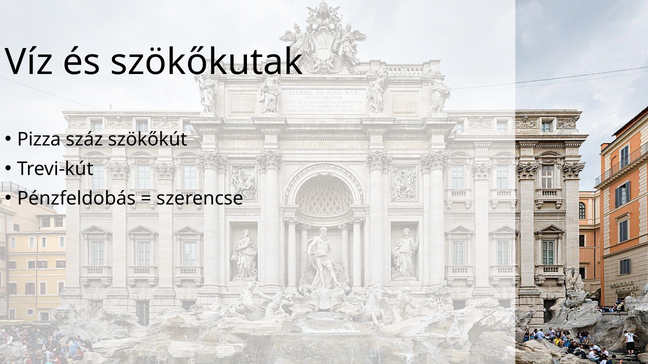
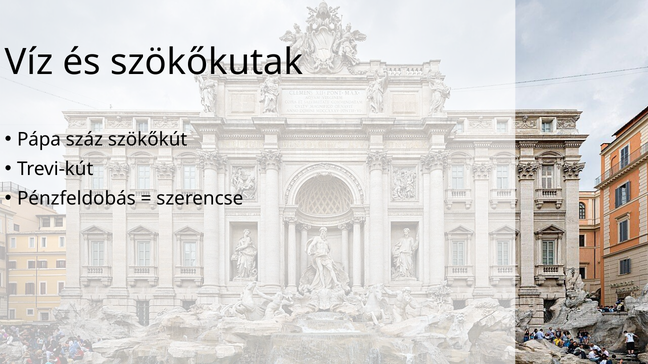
Pizza: Pizza -> Pápa (39, 140)
